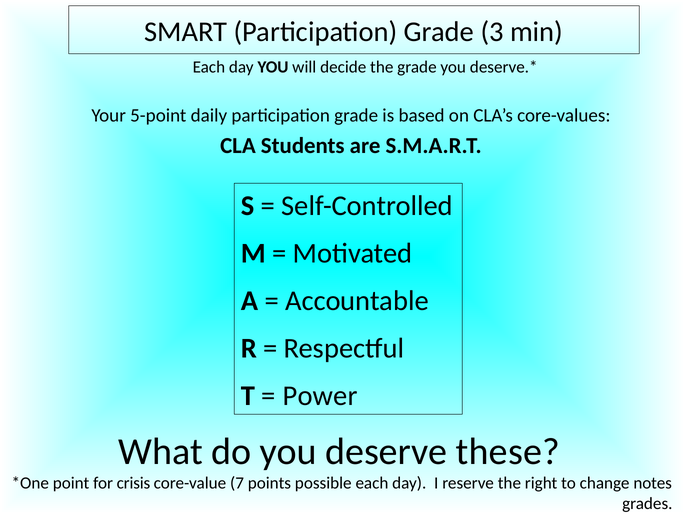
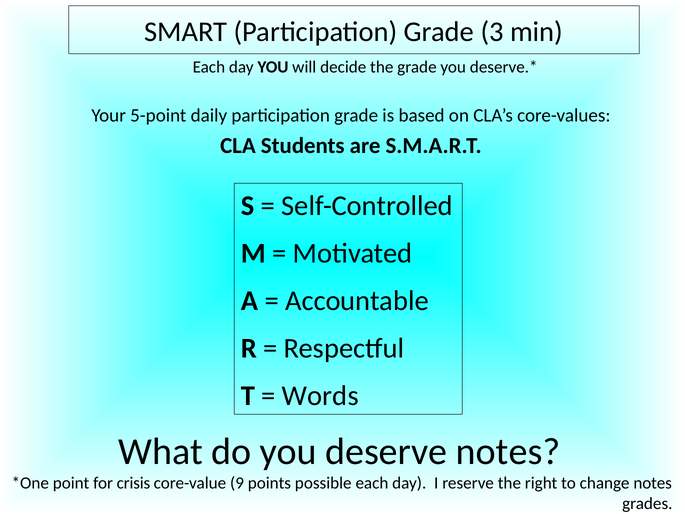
Power: Power -> Words (320, 396)
deserve these: these -> notes (508, 451)
7: 7 -> 9 (237, 483)
